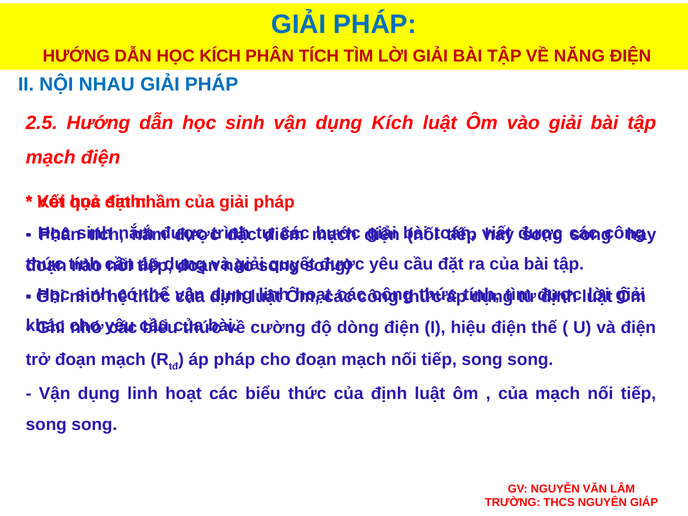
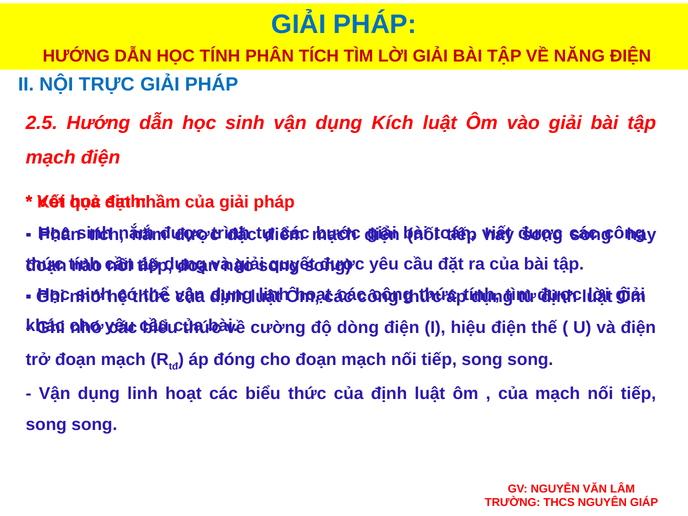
HỌC KÍCH: KÍCH -> TÍNH (220, 56)
NHAU: NHAU -> TRỰC (107, 85)
áp pháp: pháp -> đóng (234, 360)
